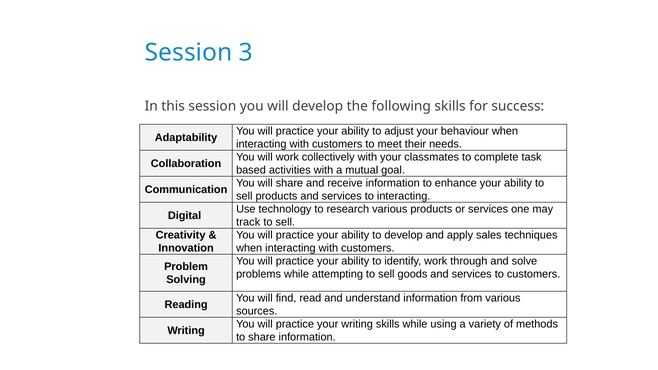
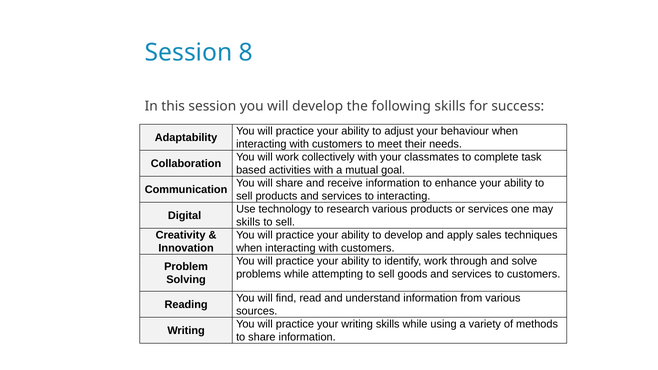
3: 3 -> 8 (246, 53)
track: track -> skills (248, 222)
